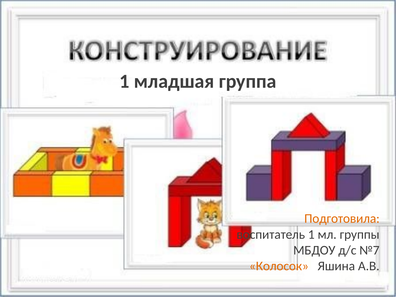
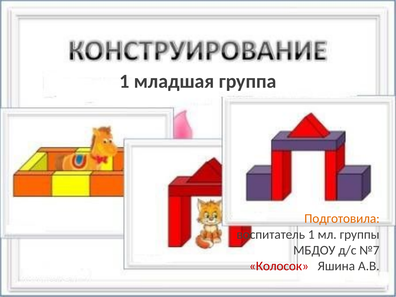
Колосок colour: orange -> red (279, 266)
